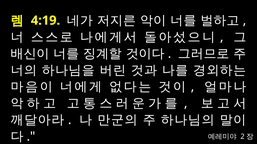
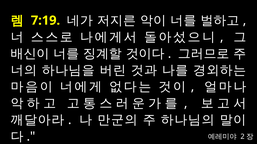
4:19: 4:19 -> 7:19 (45, 21)
